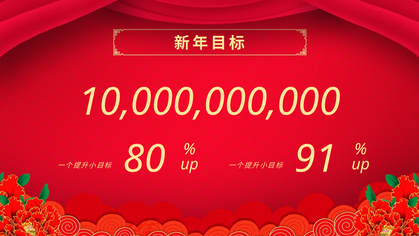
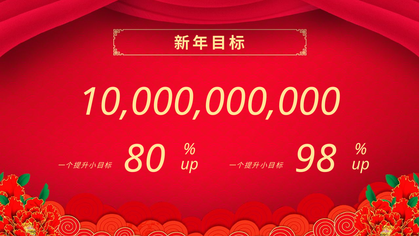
91: 91 -> 98 (316, 159)
